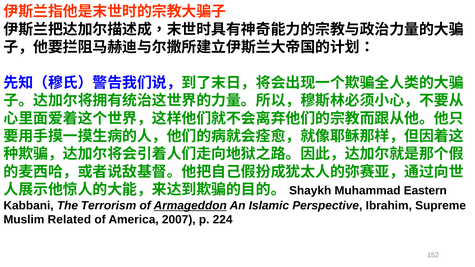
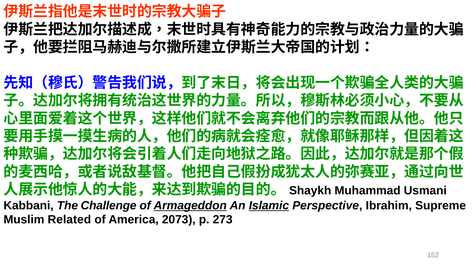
Eastern: Eastern -> Usmani (425, 191)
Terrorism: Terrorism -> Challenge (109, 206)
Islamic underline: none -> present (269, 206)
2007: 2007 -> 2073 (179, 220)
224: 224 -> 273 (223, 220)
